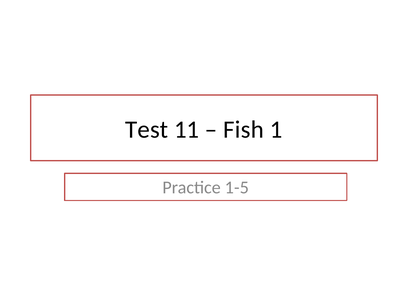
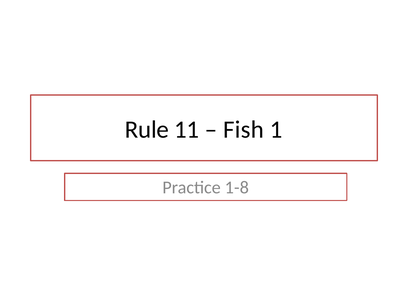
Test: Test -> Rule (147, 130)
1-5: 1-5 -> 1-8 (237, 188)
